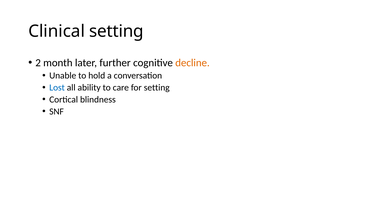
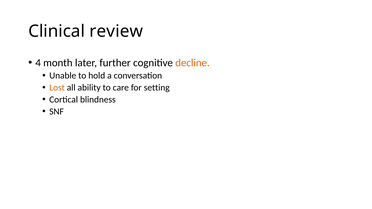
Clinical setting: setting -> review (116, 31)
2: 2 -> 4 (38, 63)
Lost colour: blue -> orange (57, 88)
